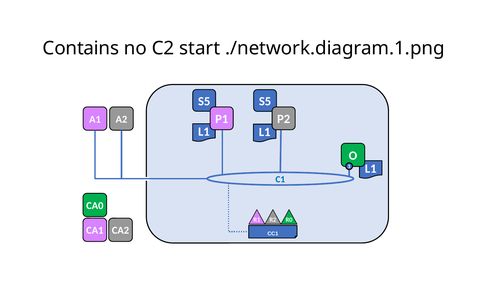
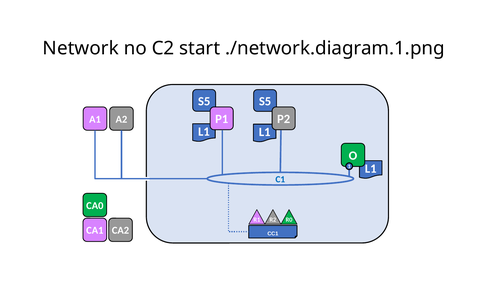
Contains: Contains -> Network (81, 48)
